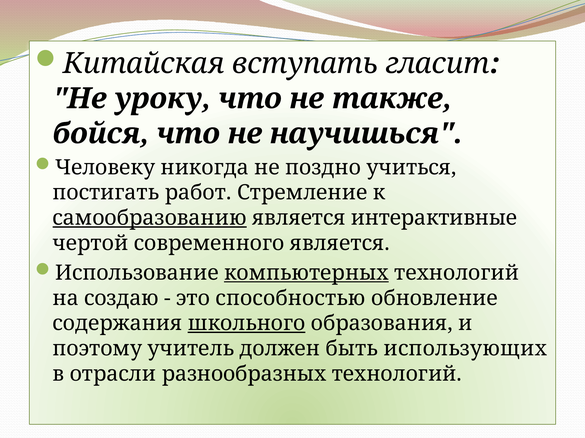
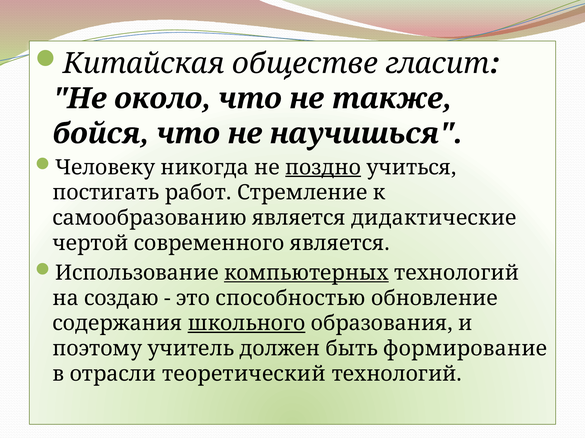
вступать: вступать -> обществе (305, 64)
уроку: уроку -> около (163, 99)
поздно underline: none -> present (323, 168)
самообразованию underline: present -> none (150, 218)
интерактивные: интерактивные -> дидактические (434, 218)
использующих: использующих -> формирование (465, 349)
разнообразных: разнообразных -> теоретический (244, 375)
